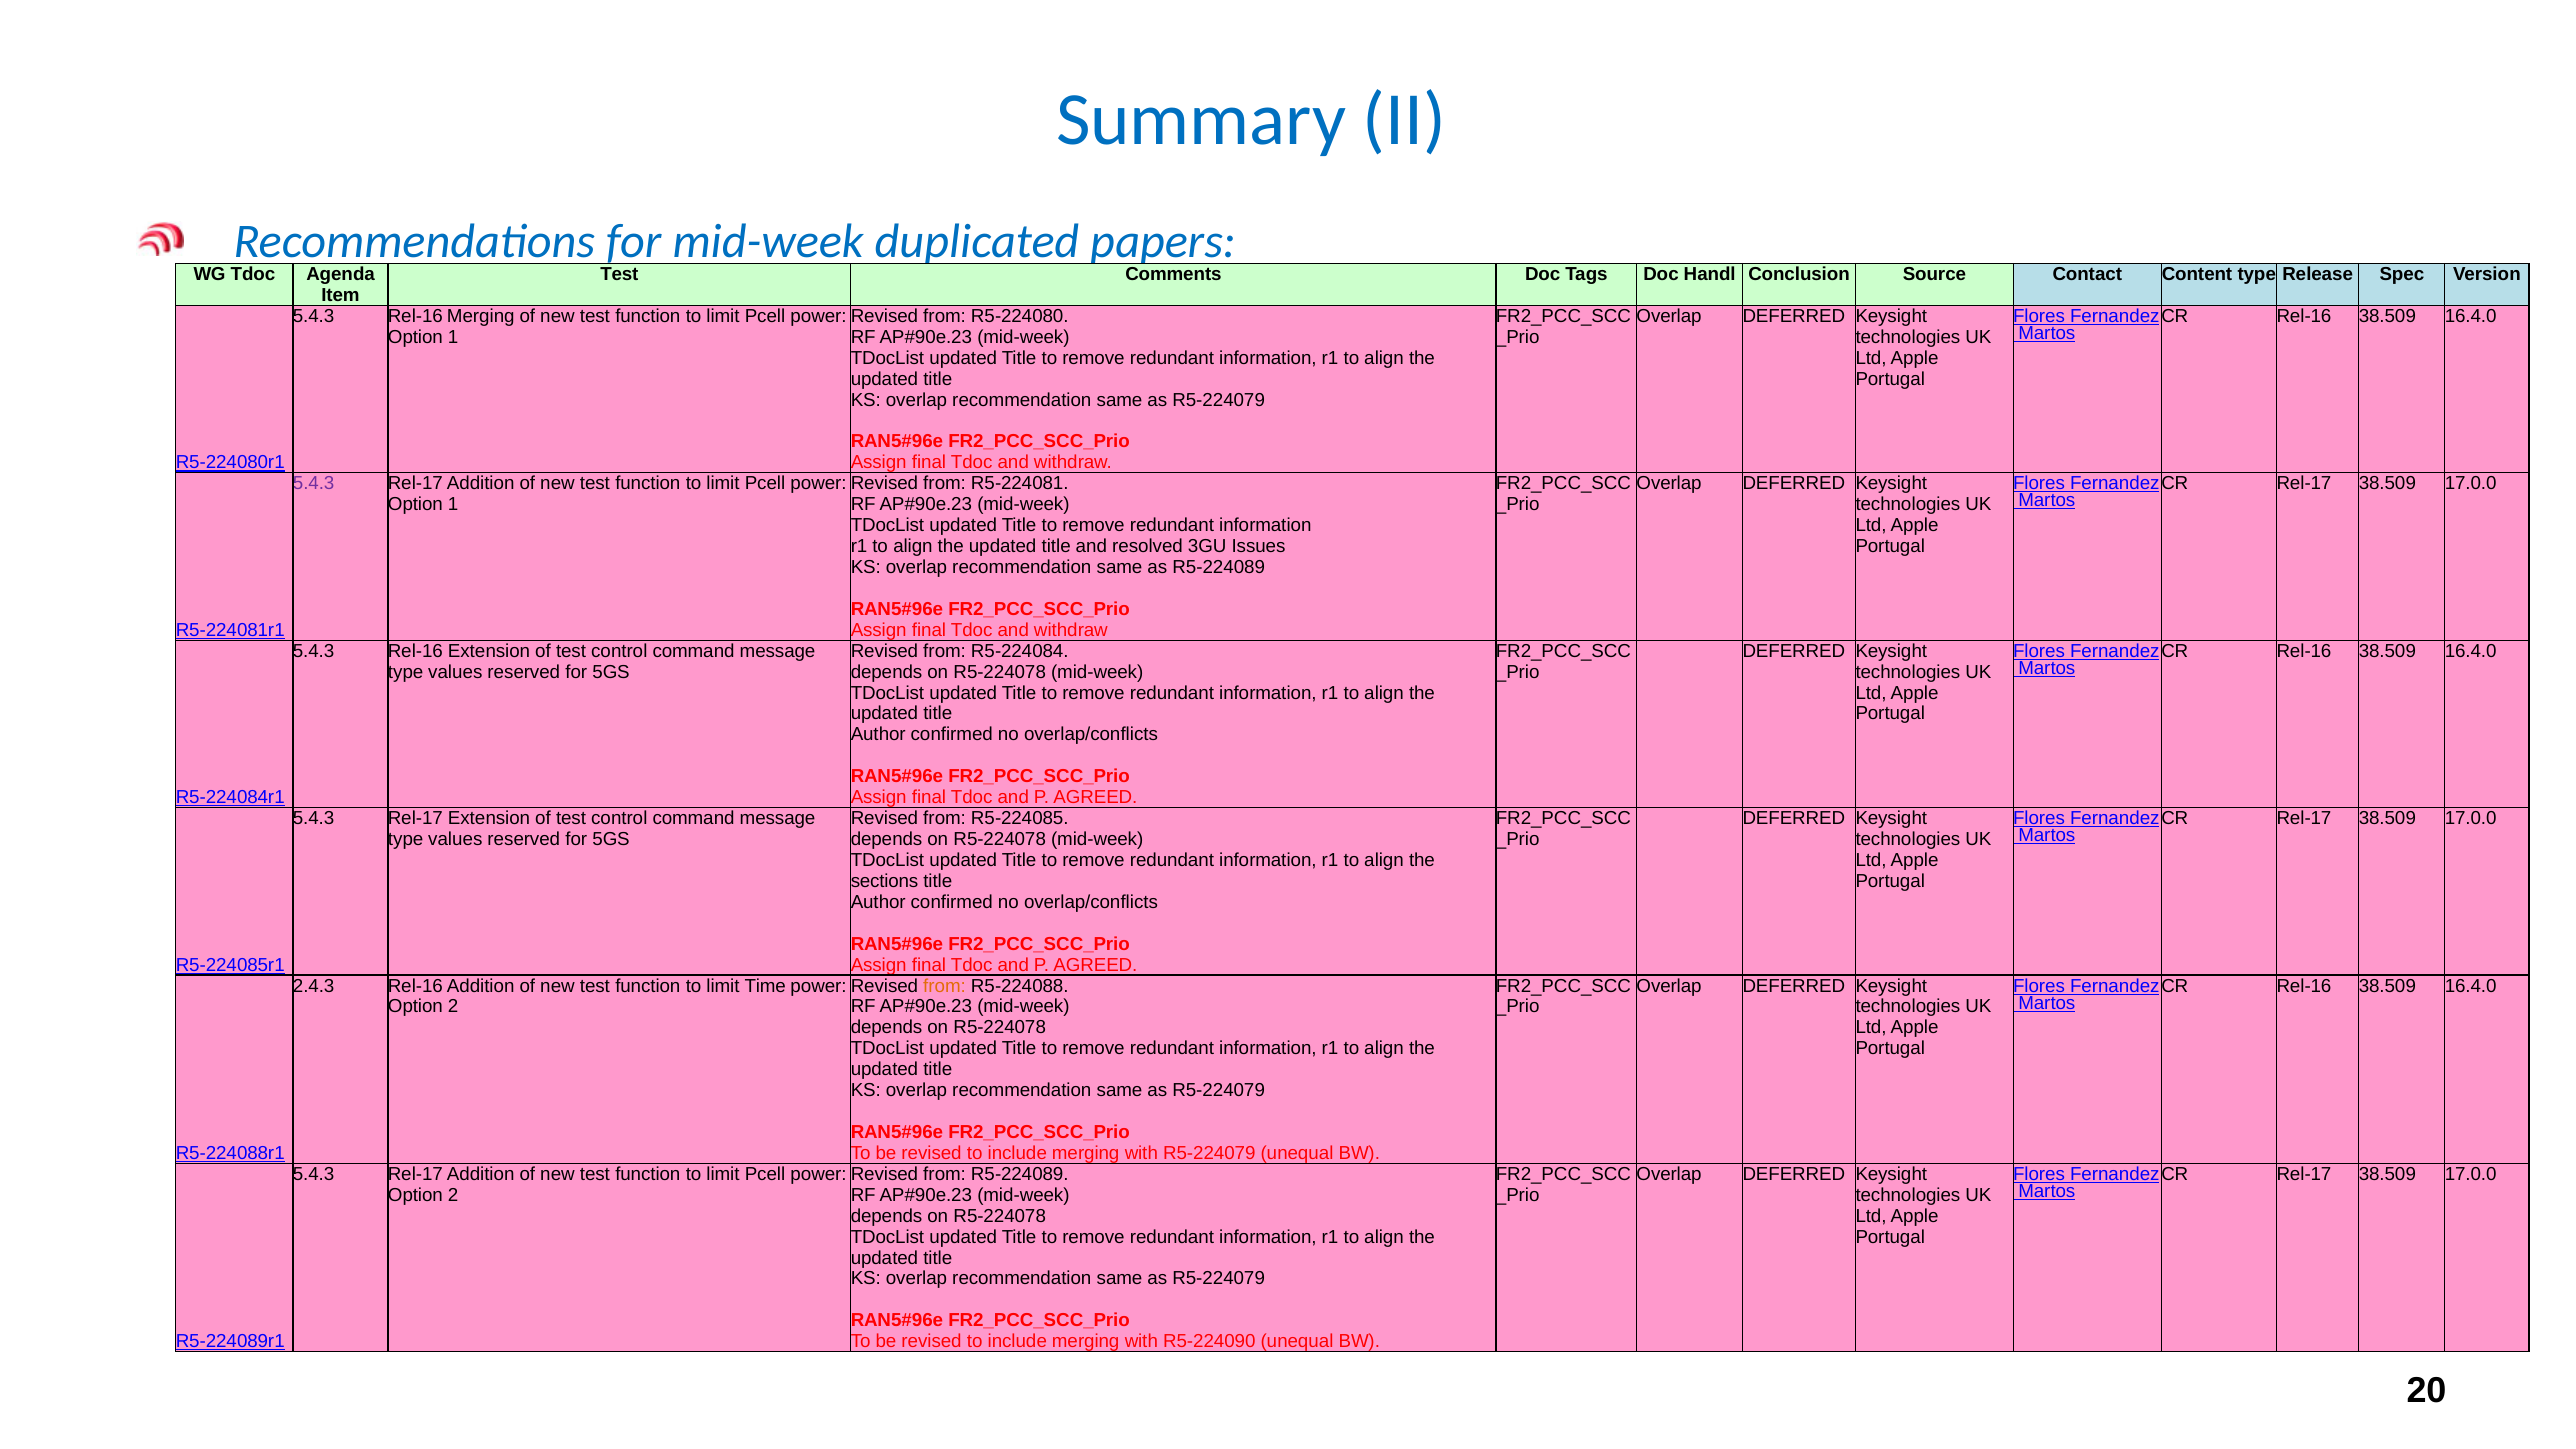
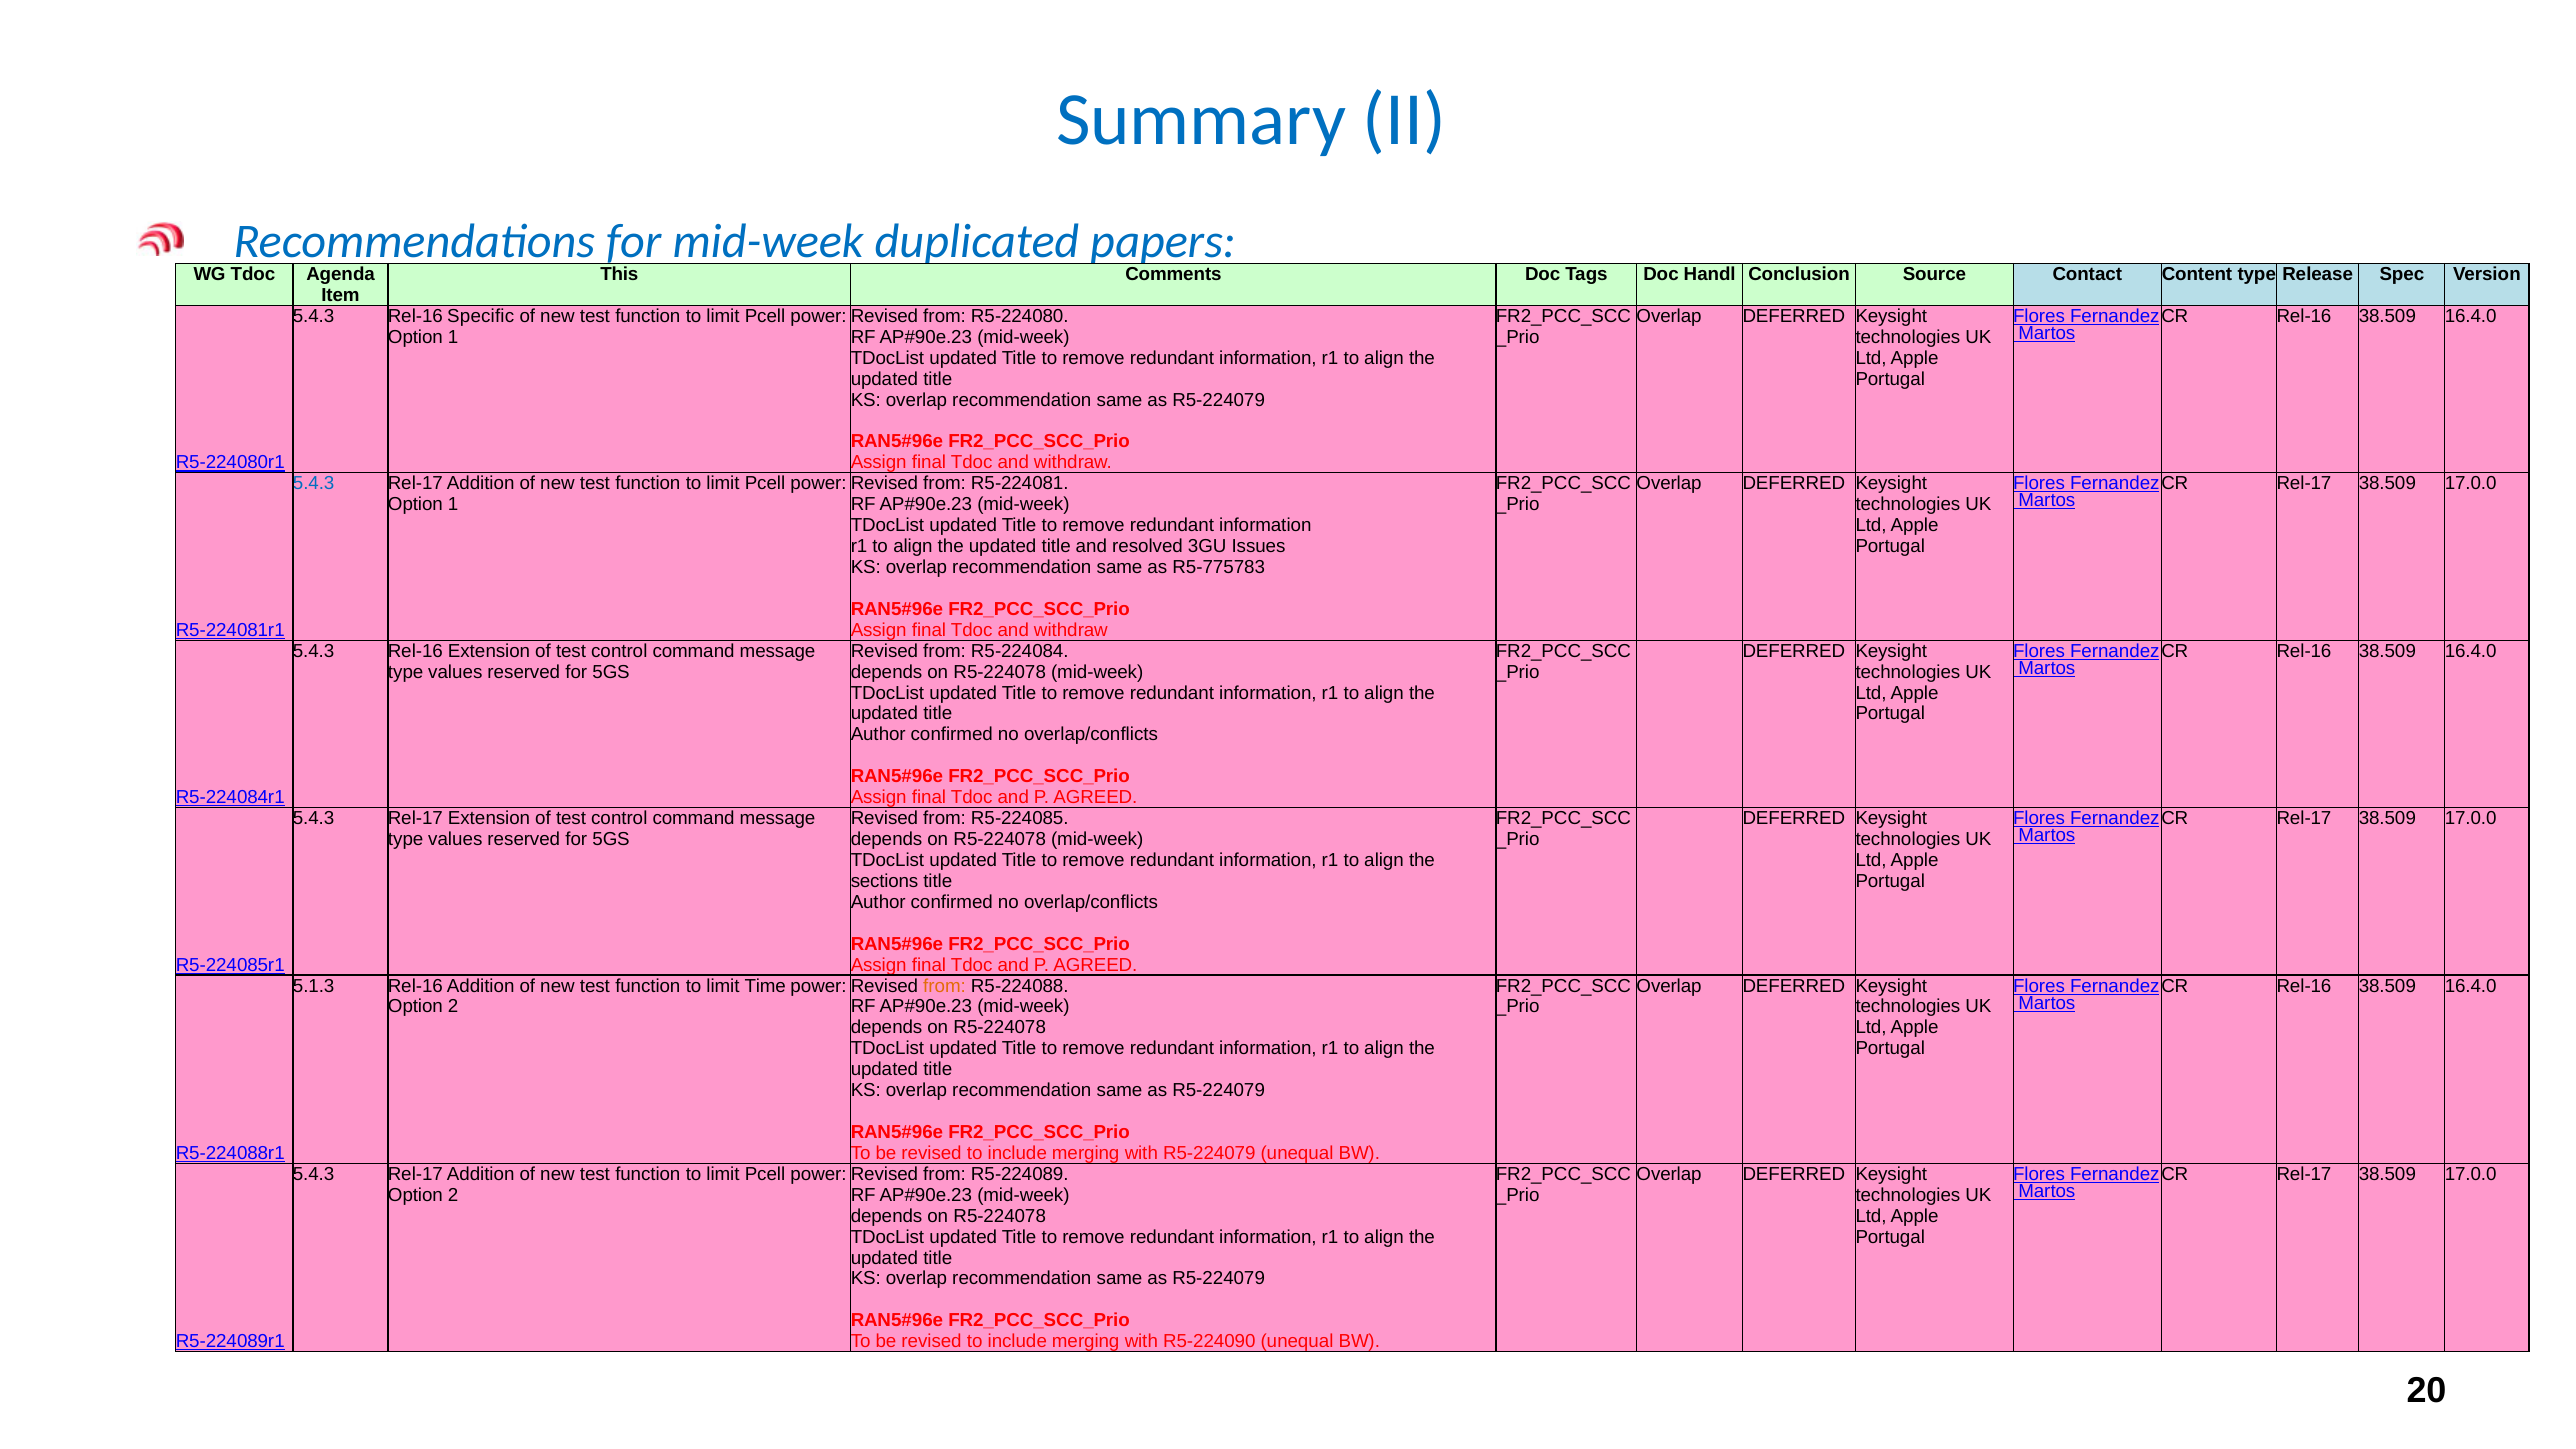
Test: Test -> This (619, 274)
Rel-16 Merging: Merging -> Specific (481, 316)
5.4.3 colour: purple -> blue (314, 484)
as R5-224089: R5-224089 -> R5-775783 (1219, 567)
2.4.3: 2.4.3 -> 5.1.3 (314, 986)
